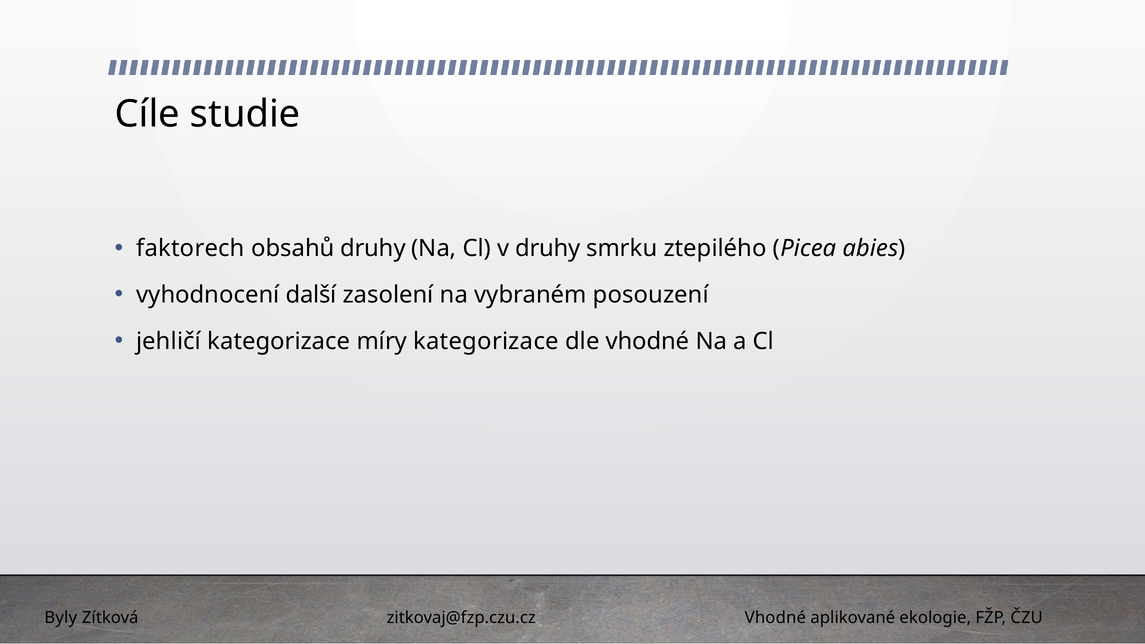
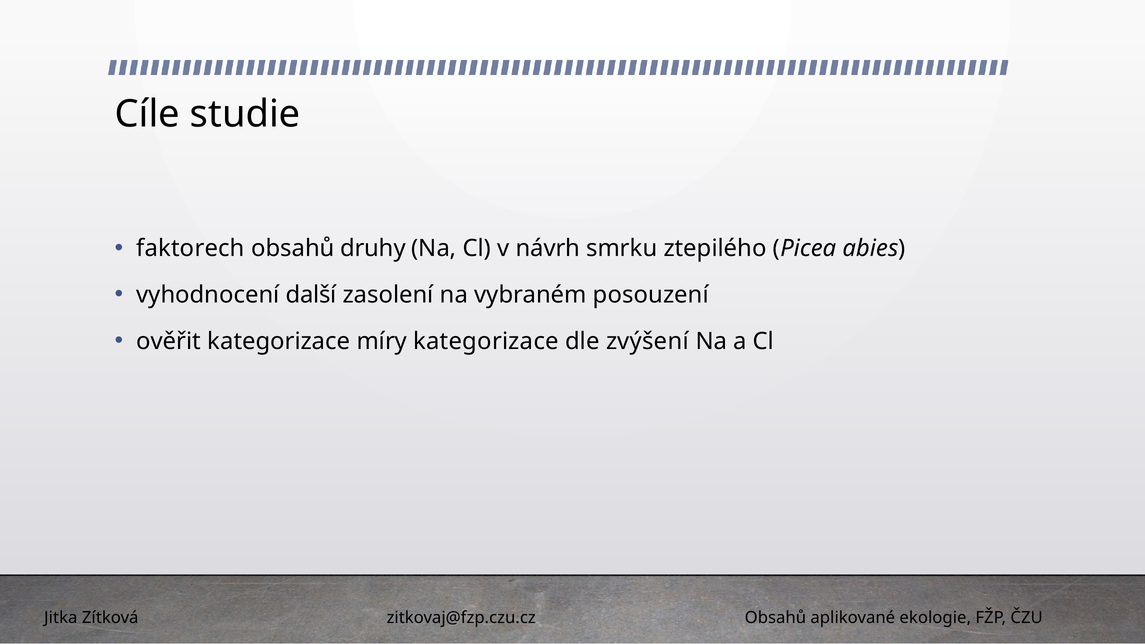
v druhy: druhy -> návrh (548, 249)
jehličí: jehličí -> ověřit (169, 341)
dle vhodné: vhodné -> zvýšení (647, 341)
Byly: Byly -> Jitka (61, 618)
zitkovaj@fzp.czu.cz Vhodné: Vhodné -> Obsahů (775, 618)
